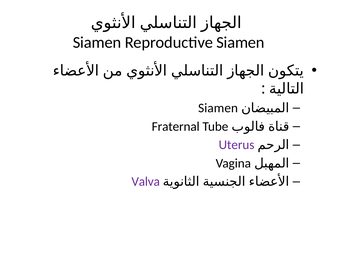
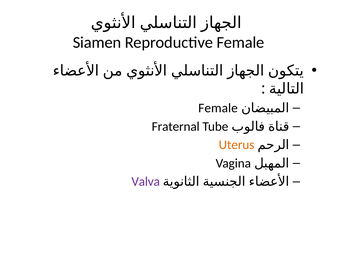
Reproductive Siamen: Siamen -> Female (240, 42)
Siamen: Siamen -> Female (218, 108)
Uterus colour: purple -> orange (237, 145)
